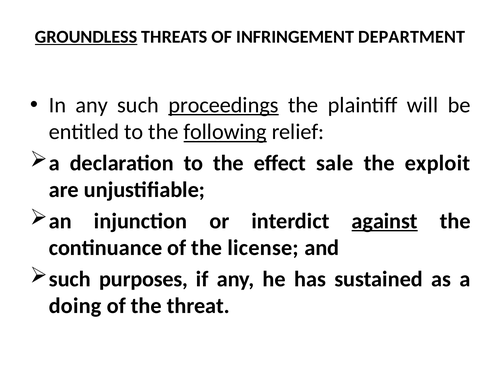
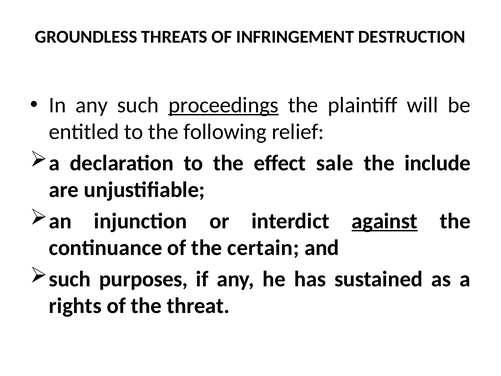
GROUNDLESS underline: present -> none (86, 37)
DEPARTMENT: DEPARTMENT -> DESTRUCTION (412, 37)
following underline: present -> none (225, 132)
exploit: exploit -> include (438, 163)
license: license -> certain (263, 248)
doing: doing -> rights (75, 306)
